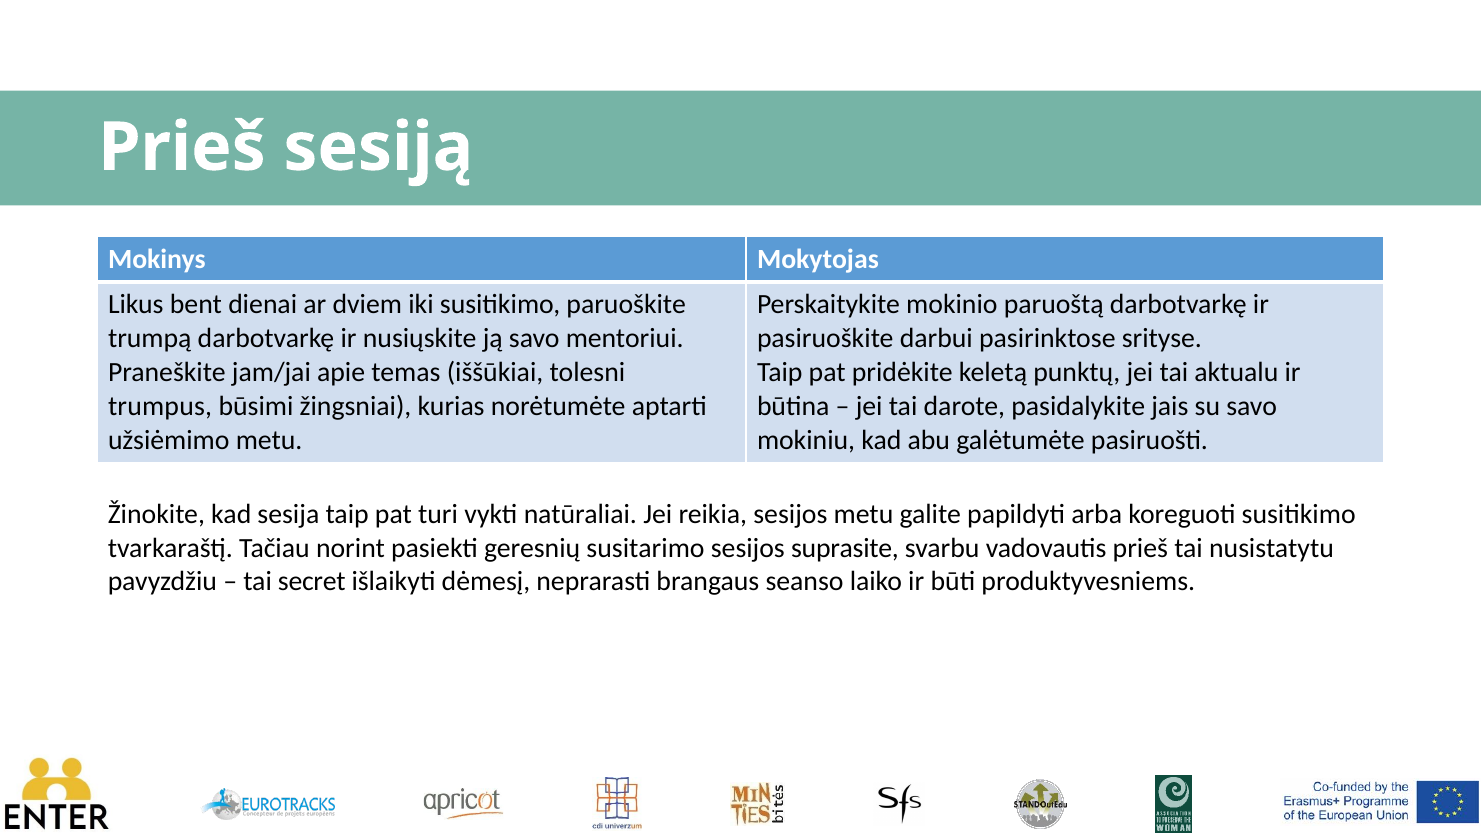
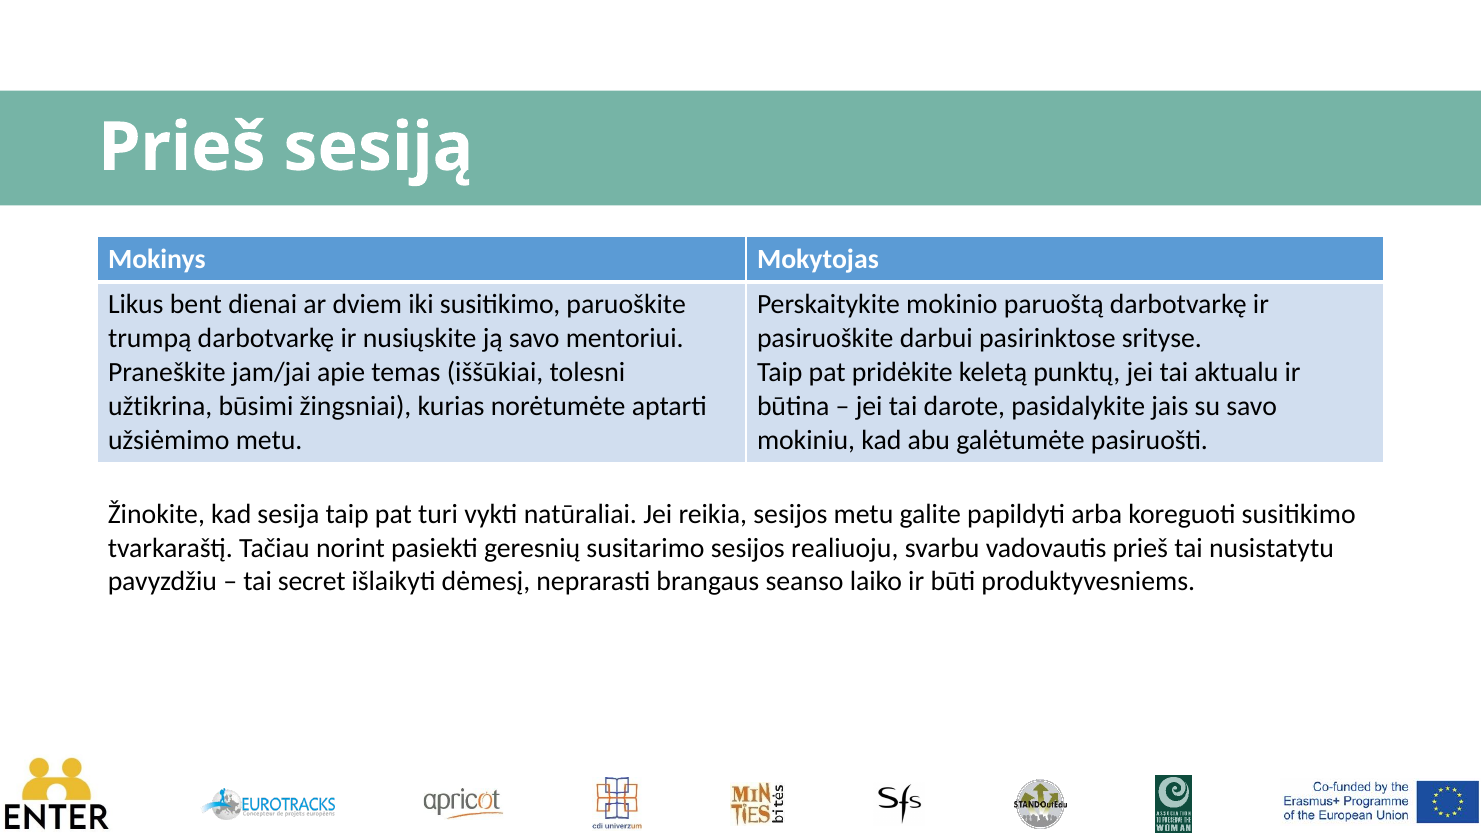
trumpus: trumpus -> užtikrina (160, 406)
suprasite: suprasite -> realiuoju (845, 548)
